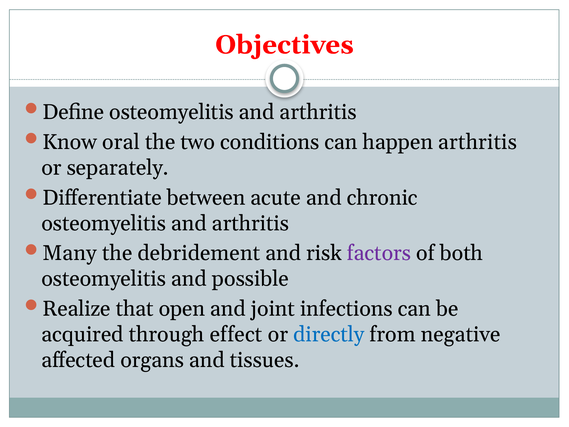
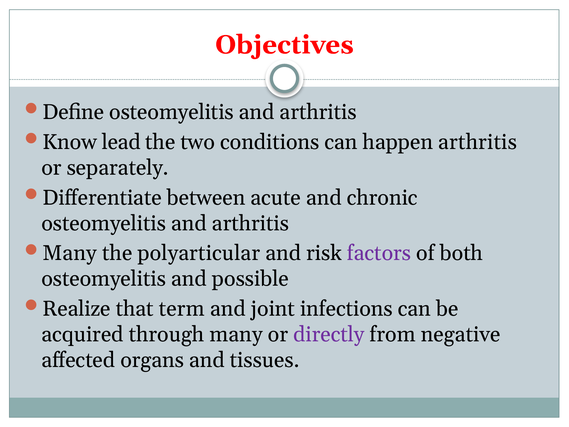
oral: oral -> lead (121, 142)
debridement: debridement -> polyarticular (199, 253)
open: open -> term (182, 309)
through effect: effect -> many (236, 334)
directly colour: blue -> purple (329, 334)
